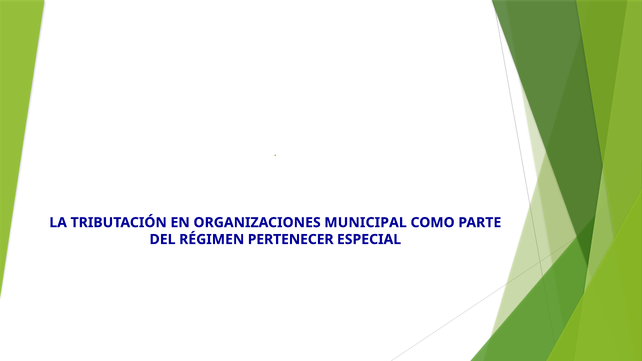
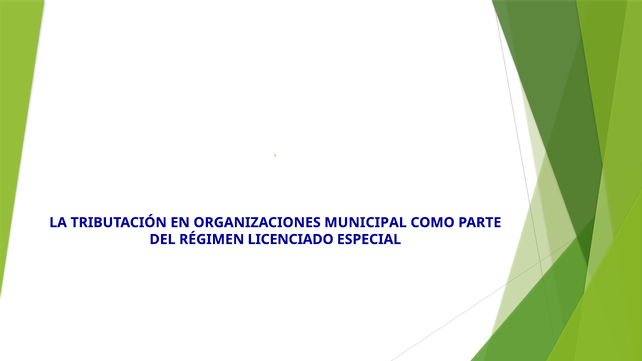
PERTENECER: PERTENECER -> LICENCIADO (291, 239)
